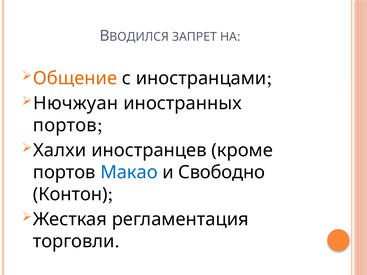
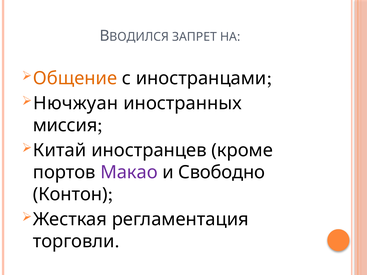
портов: портов -> миссия (65, 125)
Халхи: Халхи -> Китай (60, 151)
Макао colour: blue -> purple (129, 173)
